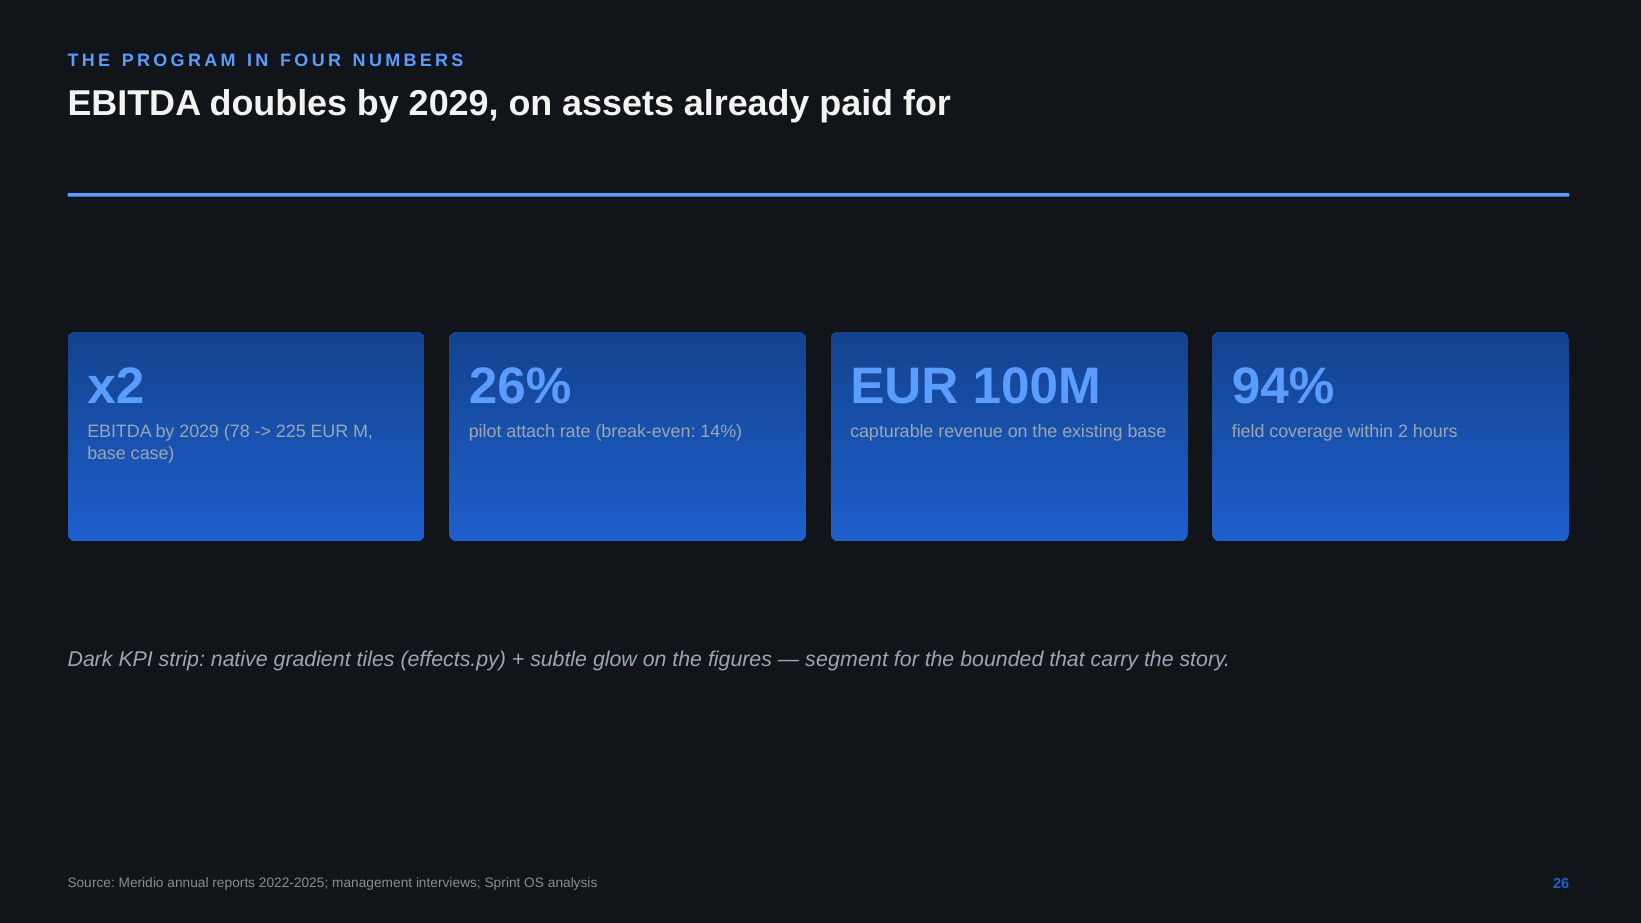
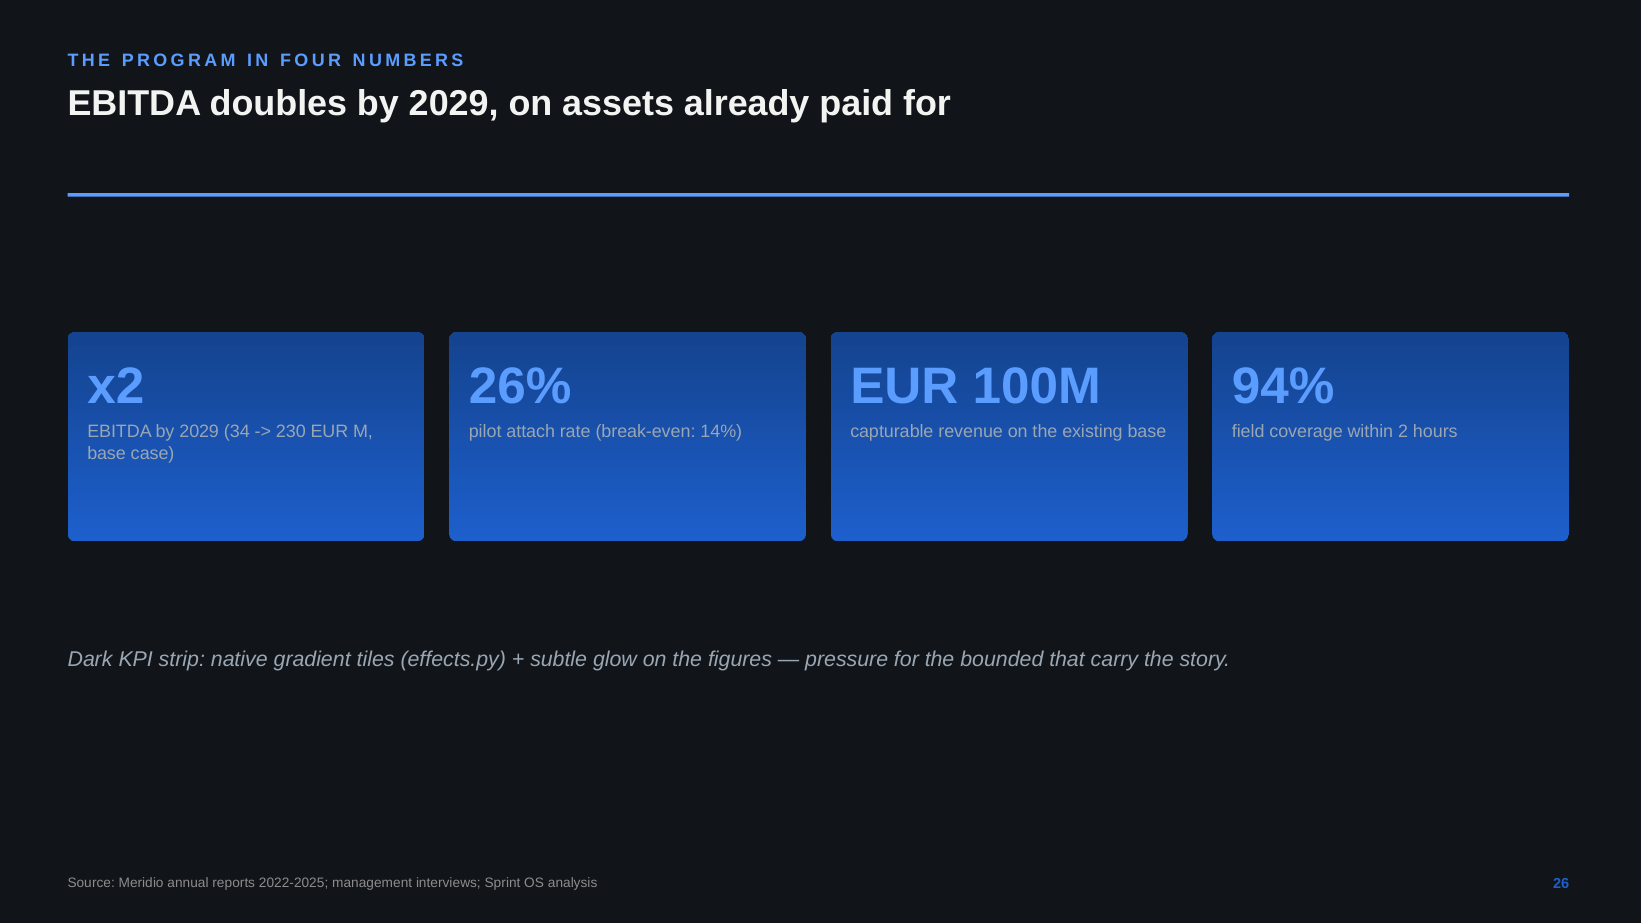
78: 78 -> 34 (237, 432)
225: 225 -> 230 (291, 432)
segment: segment -> pressure (847, 660)
